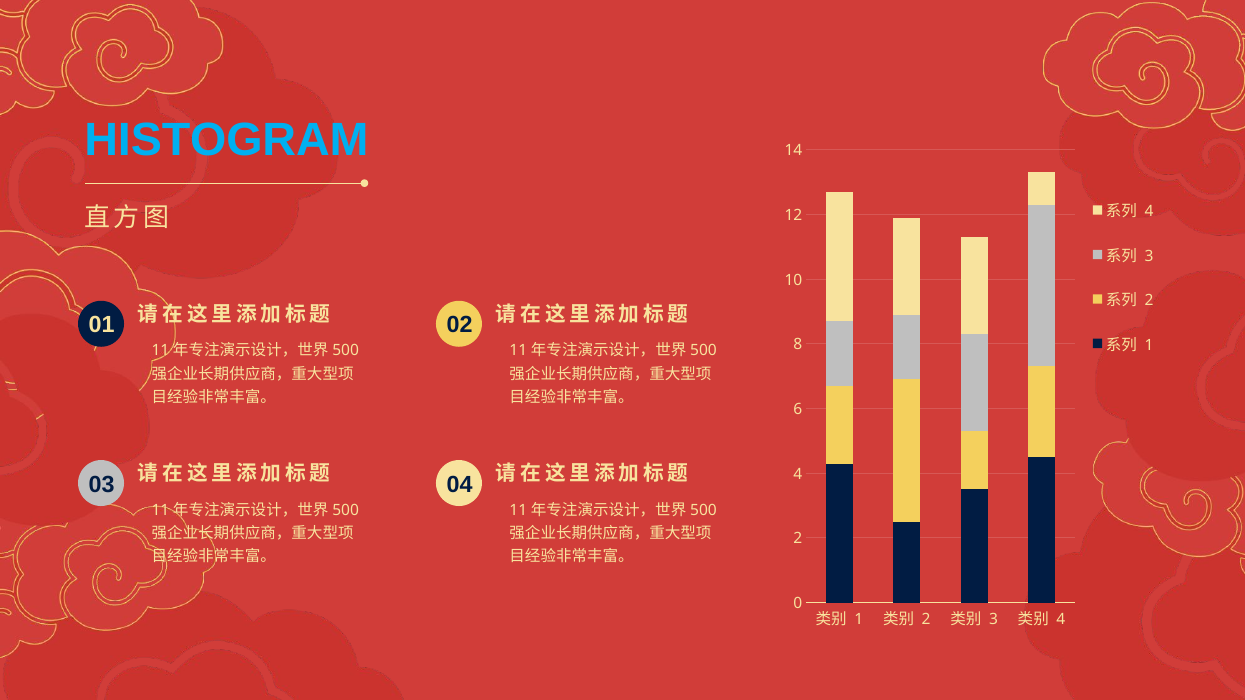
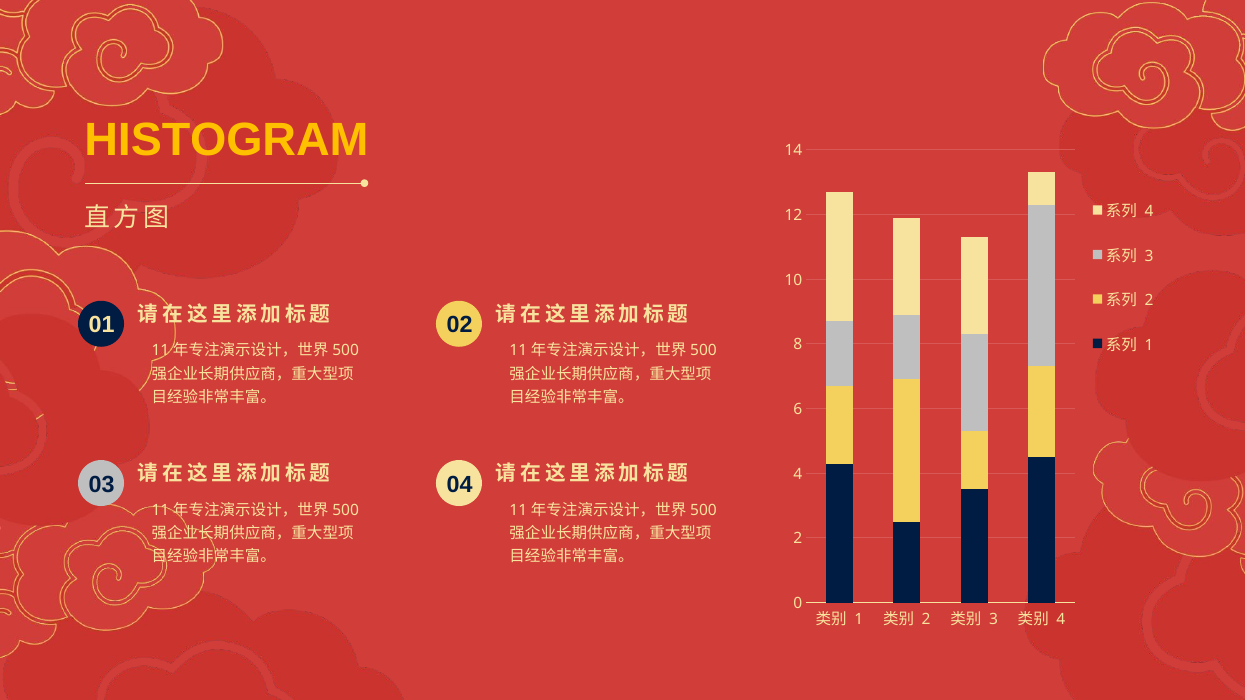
HISTOGRAM colour: light blue -> yellow (226, 140)
